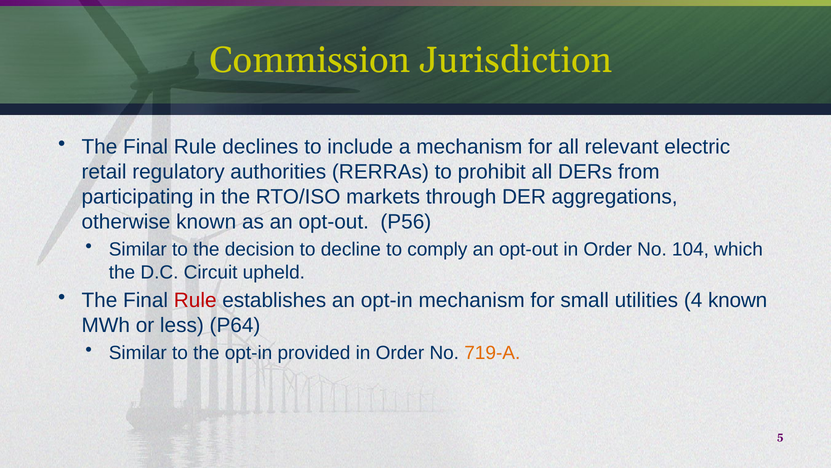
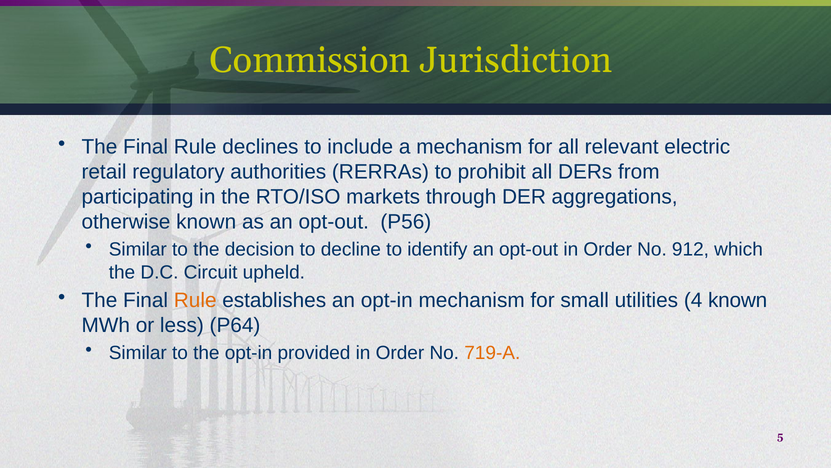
comply: comply -> identify (437, 249)
104: 104 -> 912 (690, 249)
Rule colour: red -> orange (195, 300)
